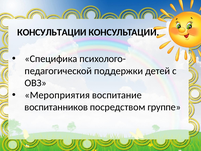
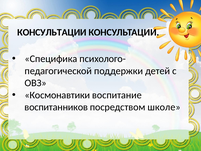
Мероприятия: Мероприятия -> Космонавтики (57, 95)
группе: группе -> школе (164, 107)
